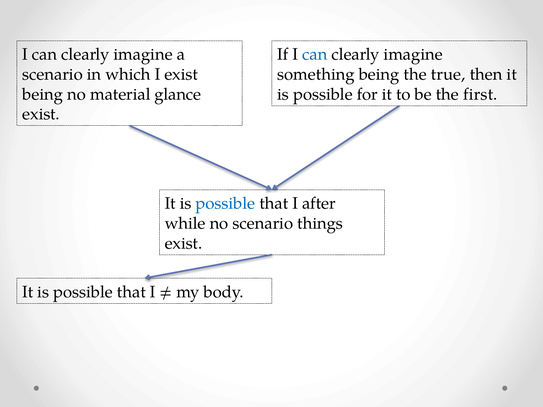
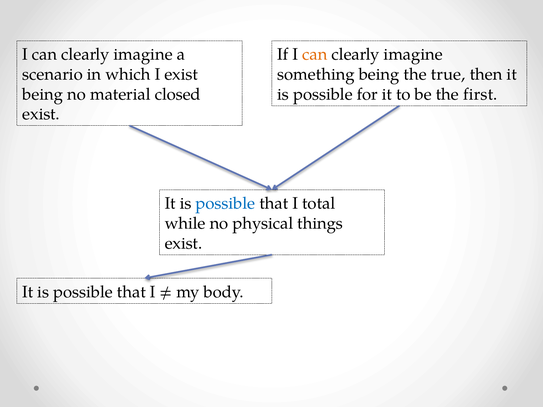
can colour: blue -> orange (315, 55)
glance: glance -> closed (178, 94)
after: after -> total (319, 204)
no scenario: scenario -> physical (263, 224)
